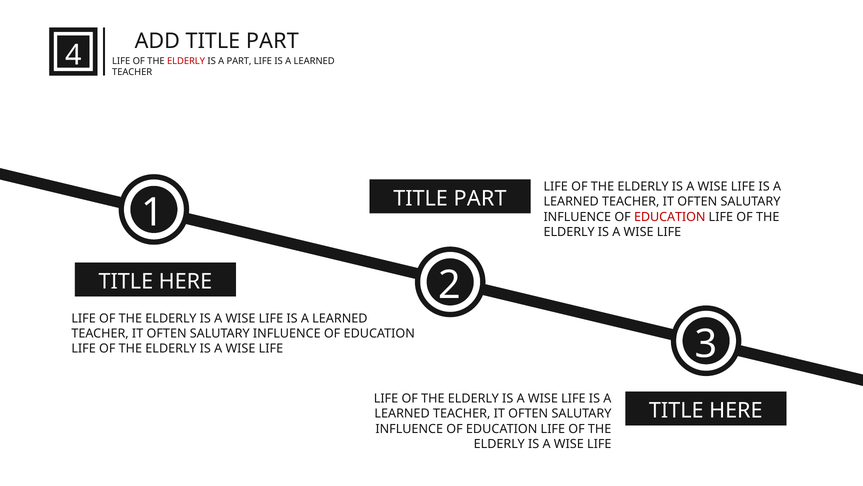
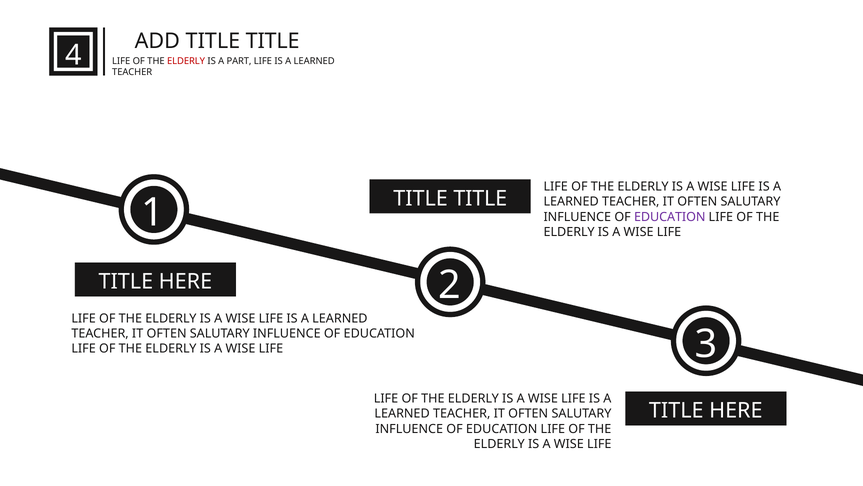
ADD TITLE PART: PART -> TITLE (273, 41)
PART: PART -> TITLE (480, 198)
EDUCATION colour: red -> purple (670, 217)
